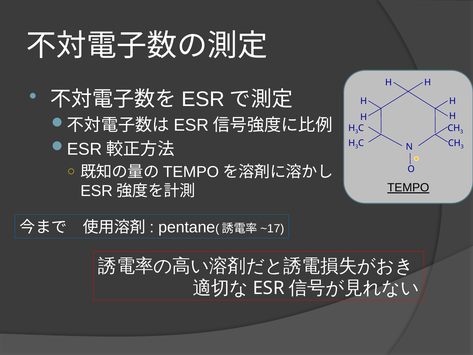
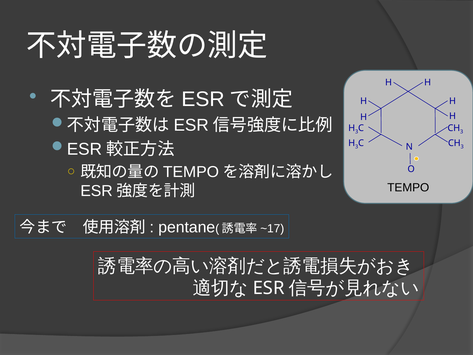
TEMPO underline: present -> none (408, 188)
